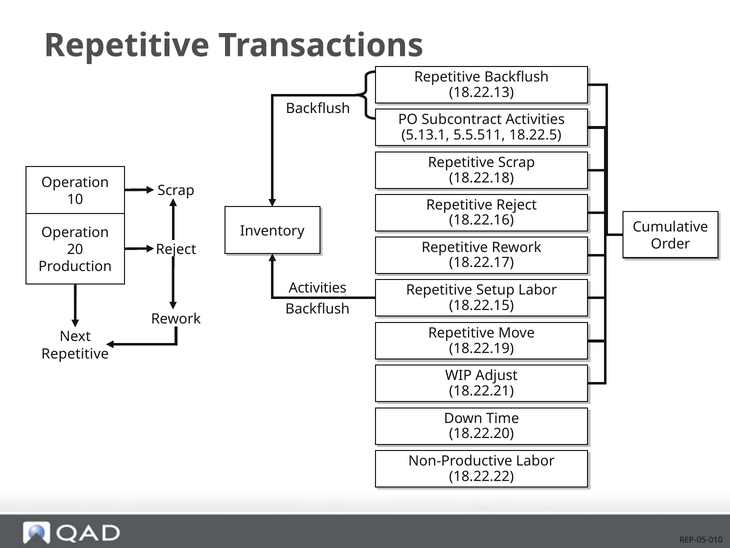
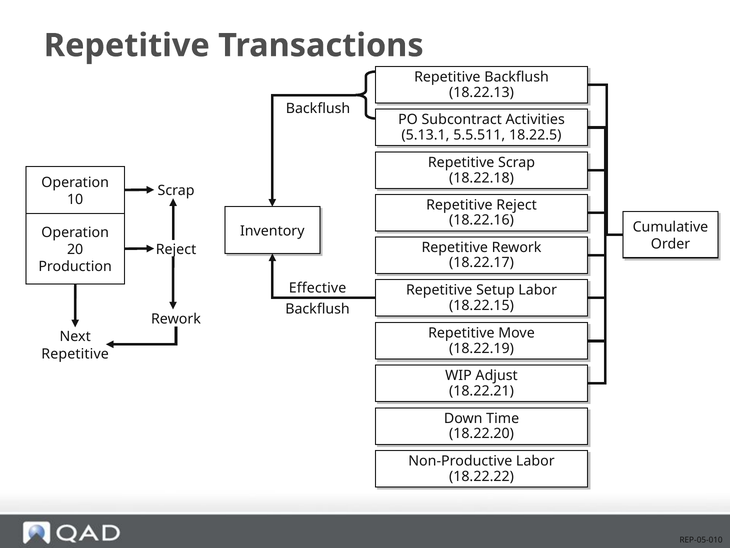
Activities: Activities -> Effective (318, 288)
